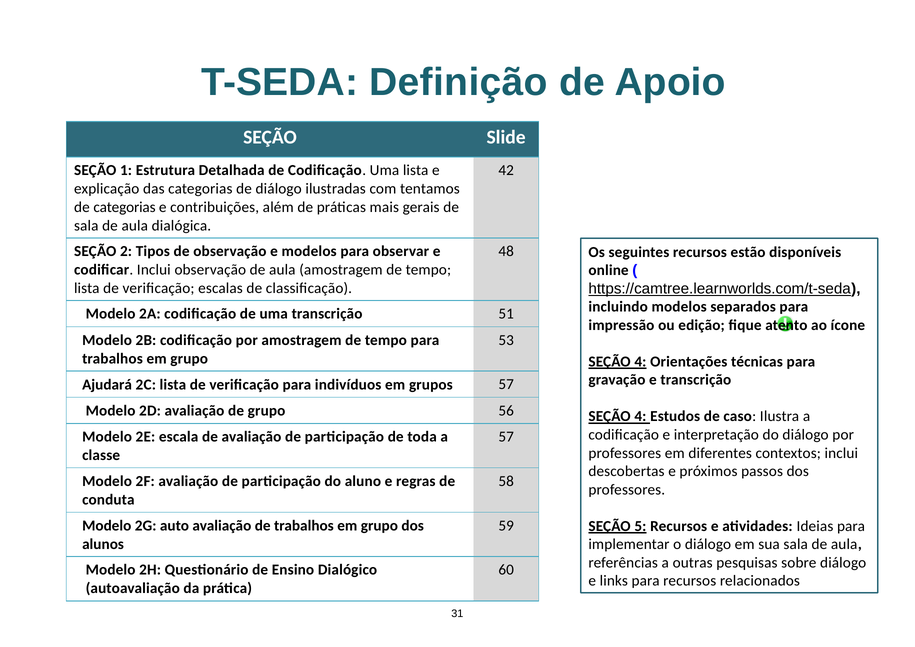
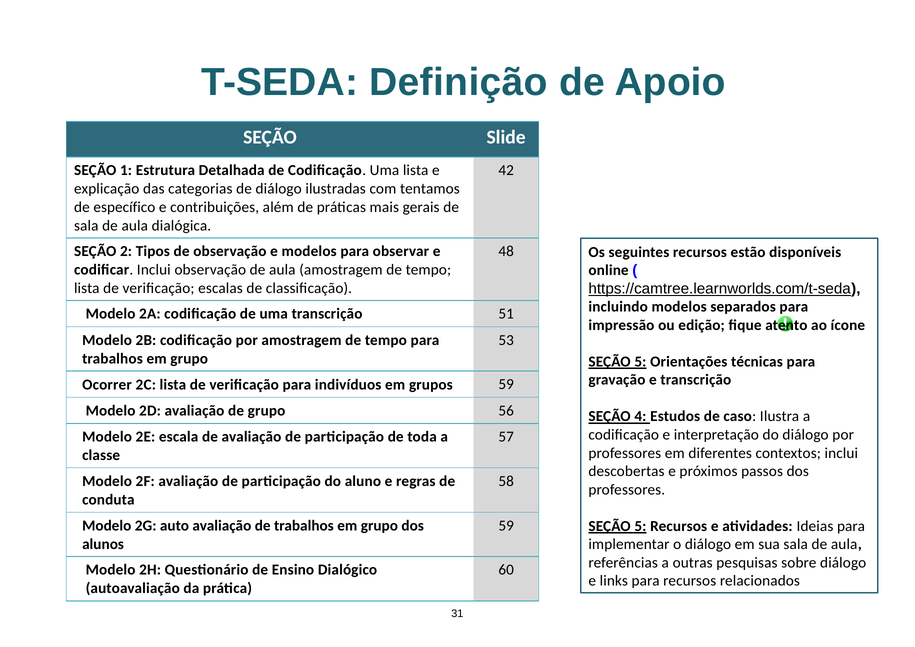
de categorias: categorias -> específico (124, 207)
4: 4 -> 5 (640, 362)
Ajudará: Ajudará -> Ocorrer (107, 385)
grupos 57: 57 -> 59 (506, 384)
